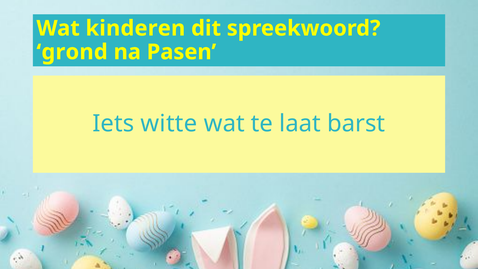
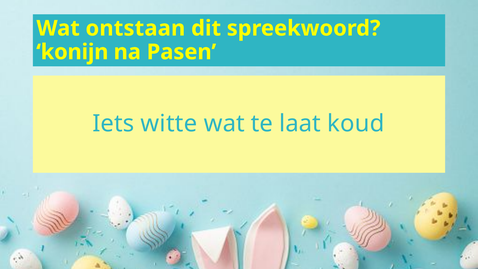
kinderen: kinderen -> ontstaan (135, 28)
grond: grond -> konijn (72, 52)
barst: barst -> koud (356, 124)
